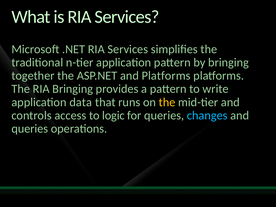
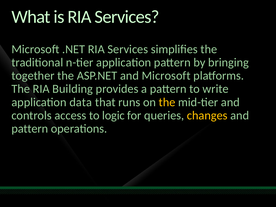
and Platforms: Platforms -> Microsoft (166, 76)
RIA Bringing: Bringing -> Building (73, 89)
changes colour: light blue -> yellow (207, 115)
queries: queries -> pattern (30, 129)
